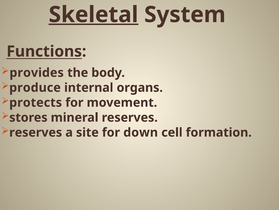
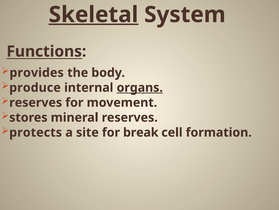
organs underline: none -> present (140, 87)
protects: protects -> reserves (36, 102)
reserves: reserves -> protects (36, 132)
down: down -> break (141, 132)
